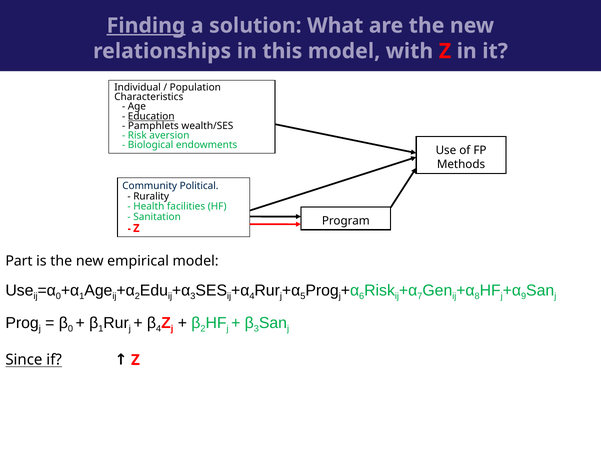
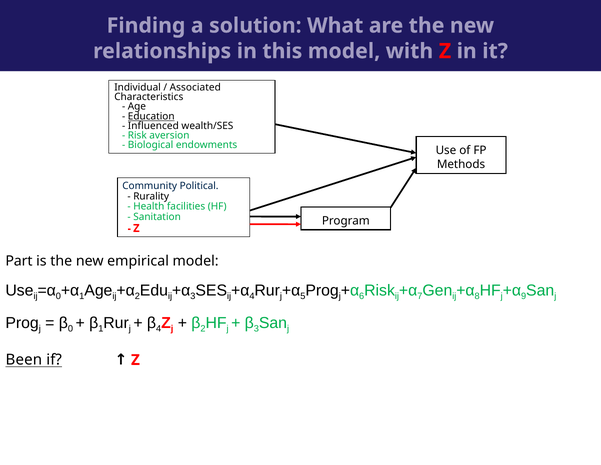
Finding underline: present -> none (146, 26)
Population: Population -> Associated (195, 87)
Pamphlets: Pamphlets -> Influenced (153, 126)
Since: Since -> Been (24, 359)
